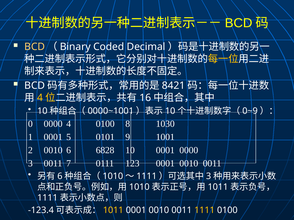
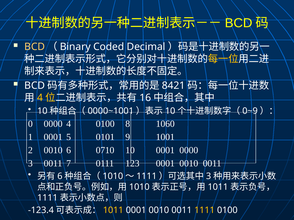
1030: 1030 -> 1060 (165, 124)
6828: 6828 -> 0710 (105, 151)
